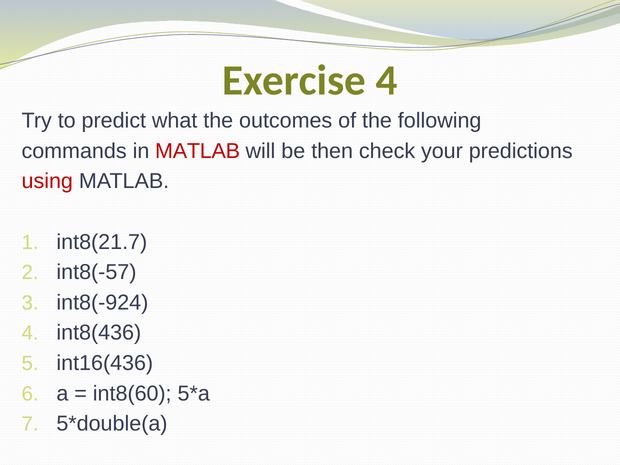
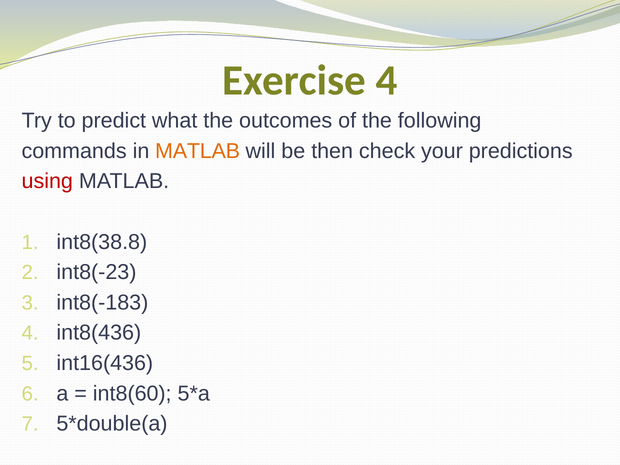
MATLAB colour: red -> orange (198, 151)
int8(21.7: int8(21.7 -> int8(38.8 (102, 242)
int8(-57: int8(-57 -> int8(-23 (96, 272)
int8(-924: int8(-924 -> int8(-183 (102, 303)
